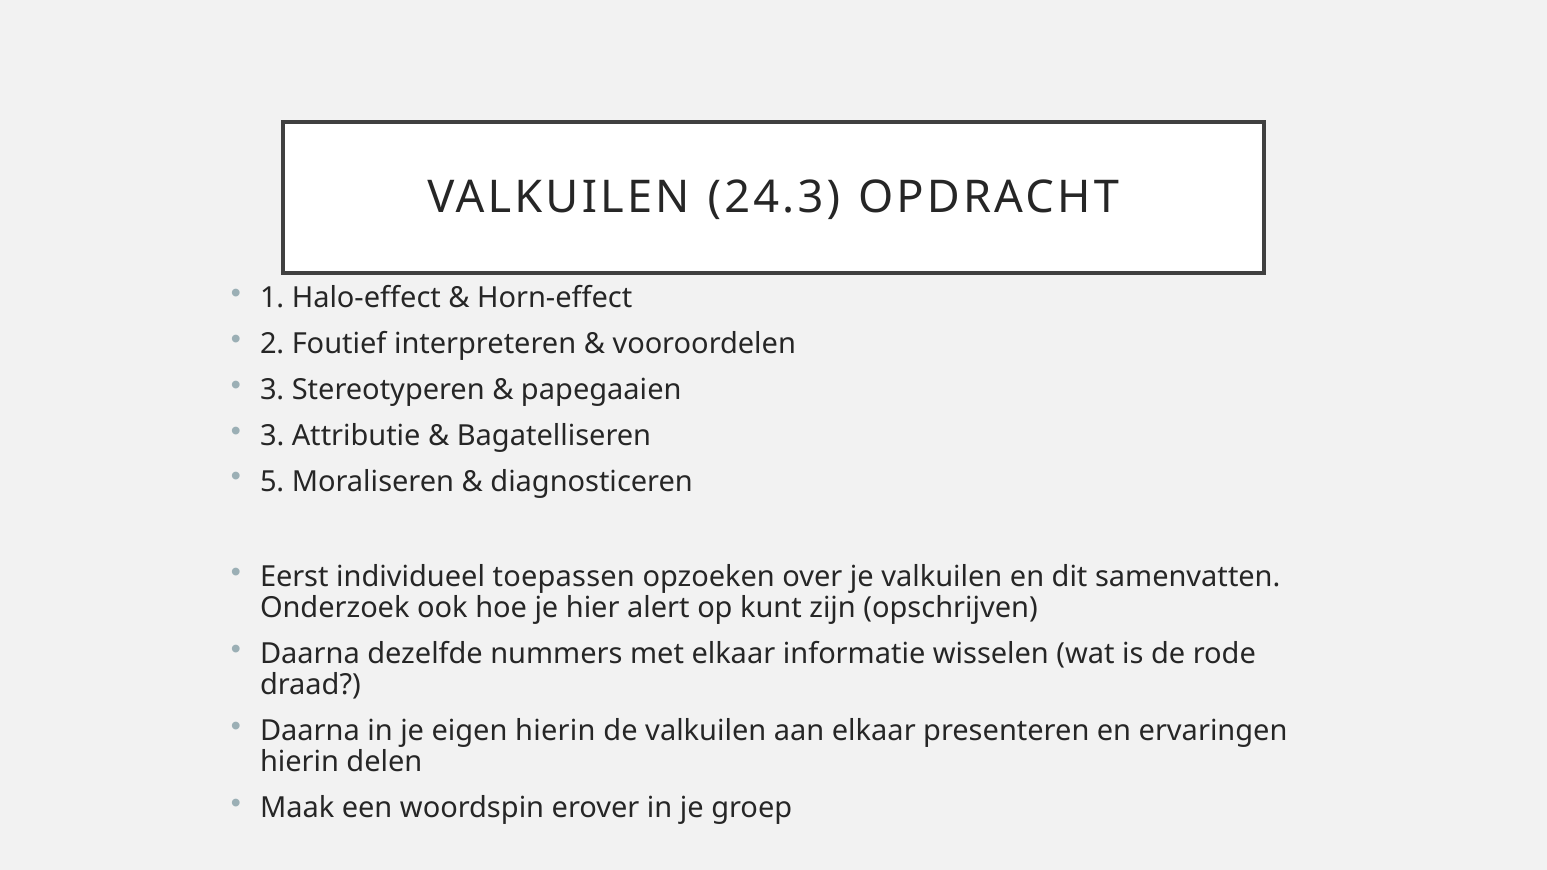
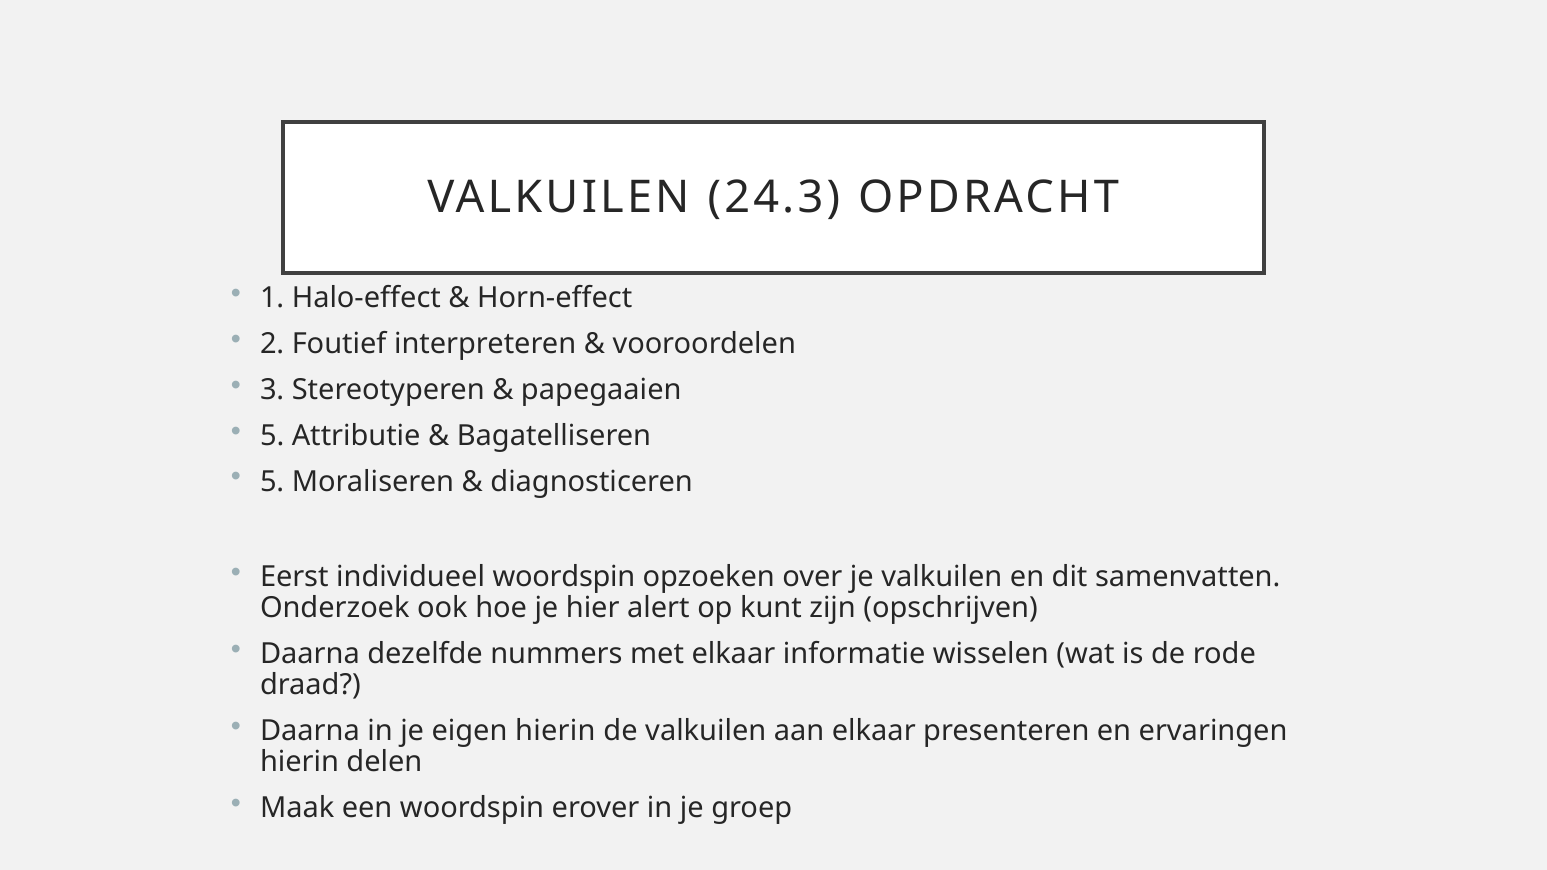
3: 3 -> 5 (272, 436)
individueel toepassen: toepassen -> woordspin (564, 577)
